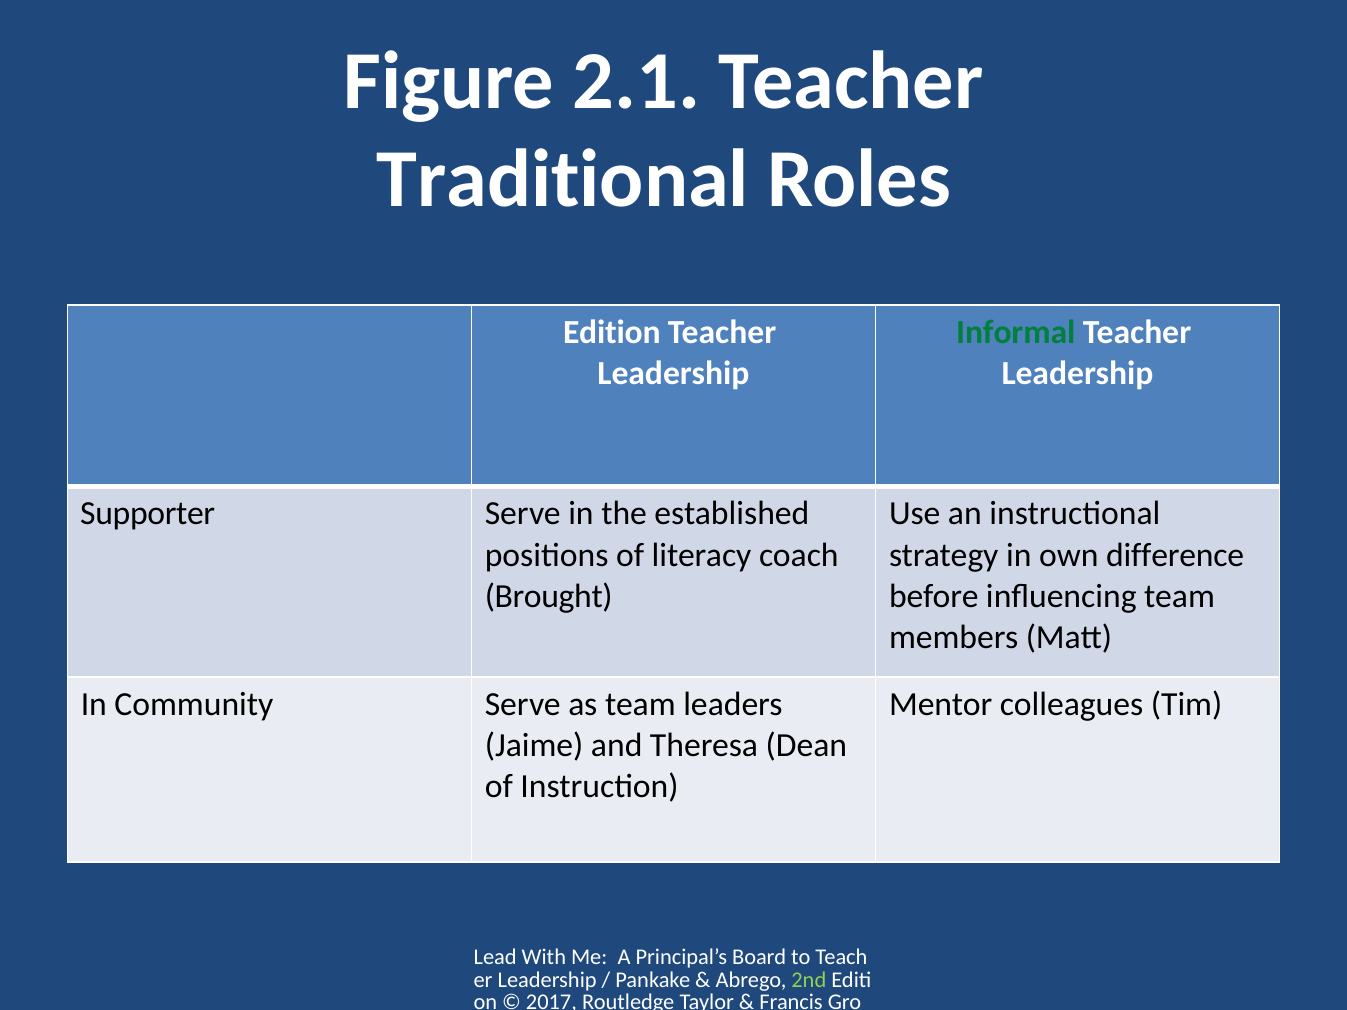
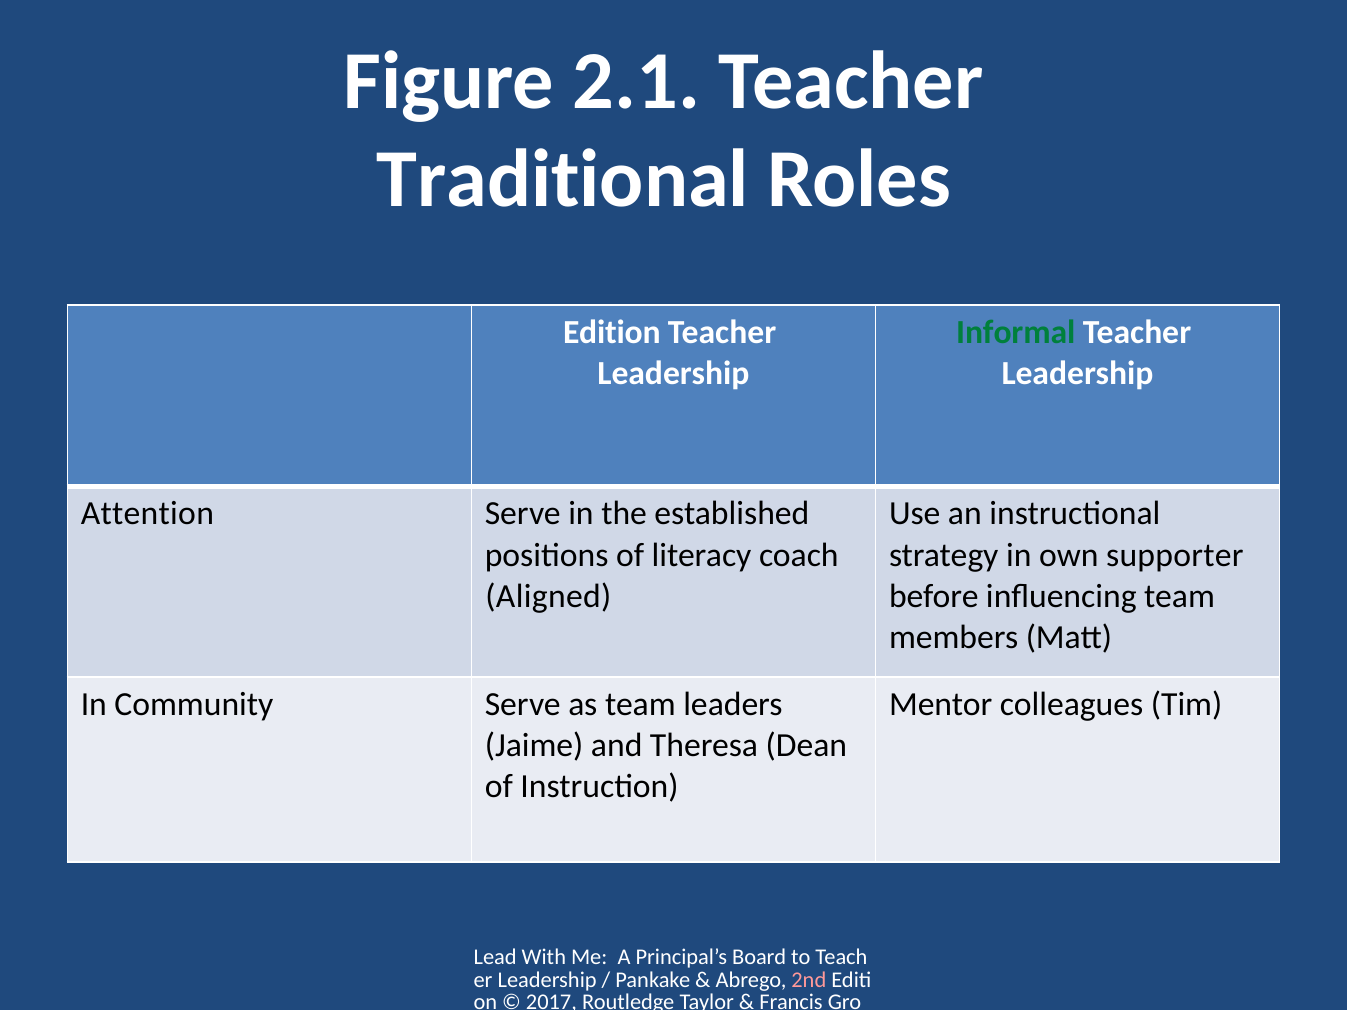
Supporter: Supporter -> Attention (147, 514)
difference: difference -> supporter (1175, 555)
Brought: Brought -> Aligned (548, 596)
2nd colour: light green -> pink (809, 980)
